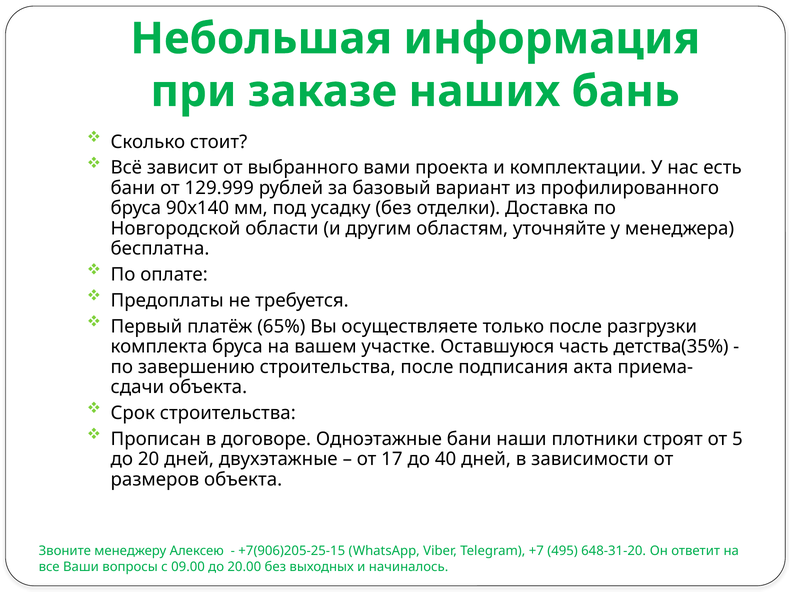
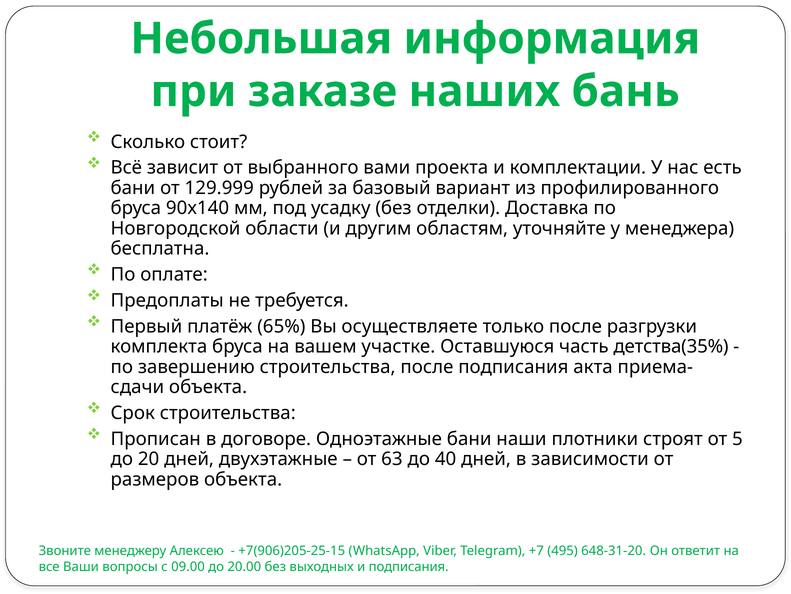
17: 17 -> 63 (392, 459)
и начиналось: начиналось -> подписания (409, 566)
